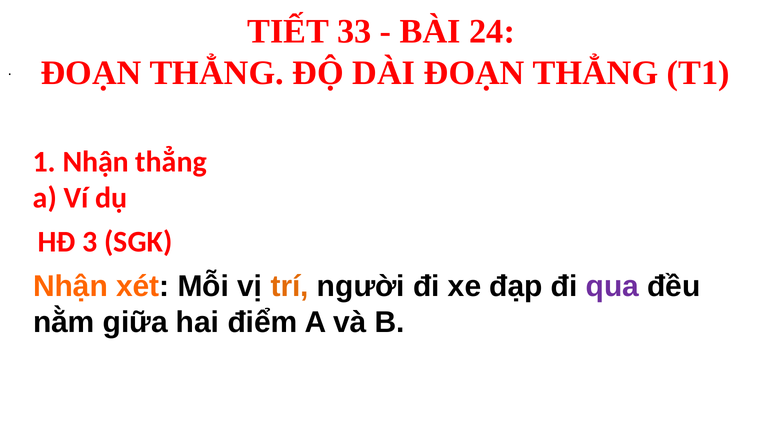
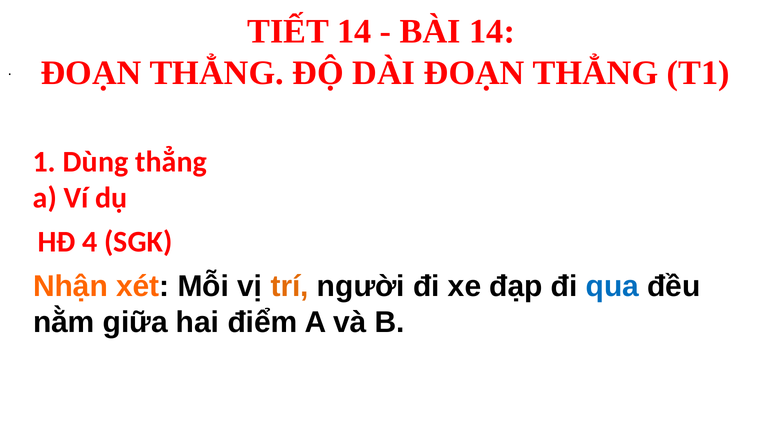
TIẾT 33: 33 -> 14 (354, 32)
BÀI 24: 24 -> 14 (492, 32)
1 Nhận: Nhận -> Dùng (96, 162)
3: 3 -> 4 (90, 242)
qua colour: purple -> blue (612, 286)
